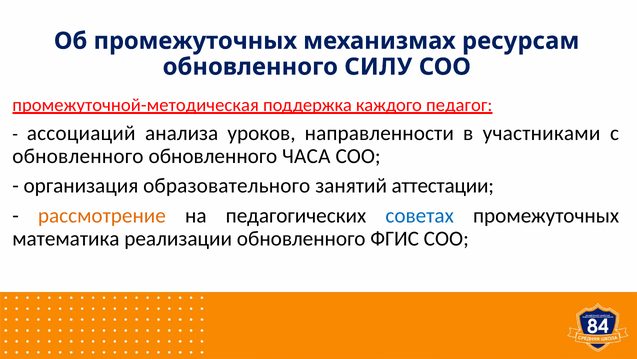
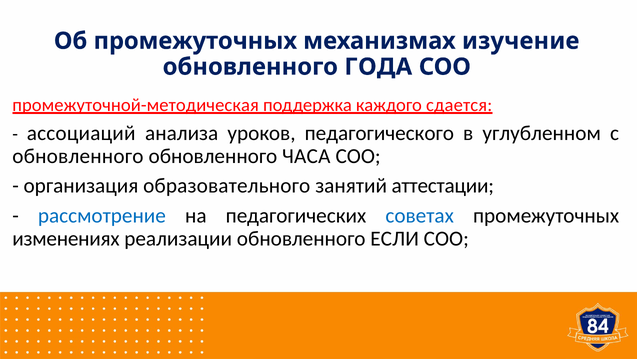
ресурсам: ресурсам -> изучение (521, 41)
СИЛУ: СИЛУ -> ГОДА (378, 67)
педагог: педагог -> сдается (459, 105)
направленности: направленности -> педагогического (379, 133)
участниками: участниками -> углубленном (542, 133)
рассмотрение colour: orange -> blue (102, 215)
математика: математика -> изменениях (66, 238)
ФГИС: ФГИС -> ЕСЛИ (395, 238)
